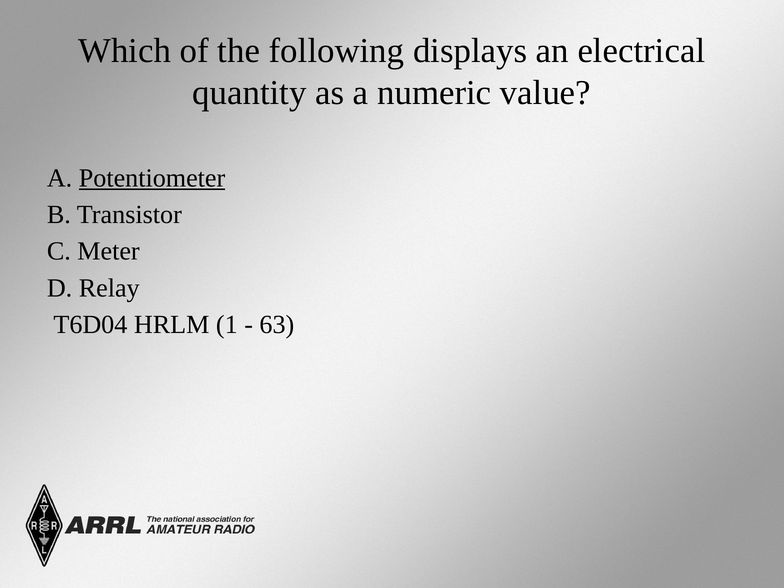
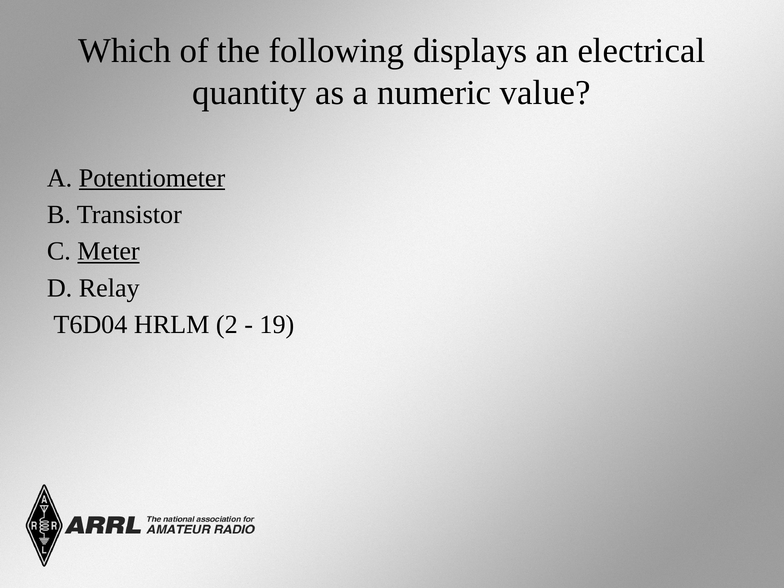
Meter underline: none -> present (109, 251)
1: 1 -> 2 (227, 324)
63: 63 -> 19 (277, 324)
